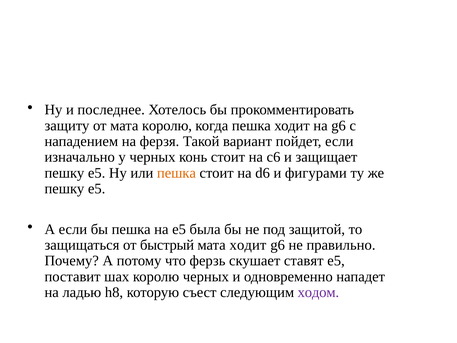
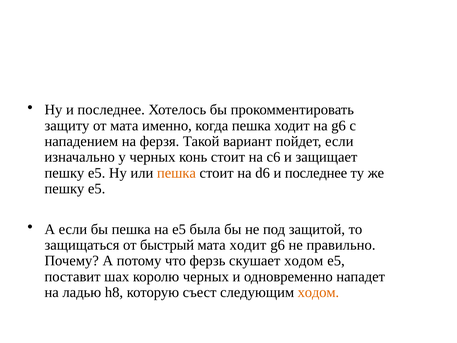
мата королю: королю -> именно (167, 125)
d6 и фигурами: фигурами -> последнее (316, 173)
скушает ставят: ставят -> ходом (304, 261)
ходом colour: purple -> orange (318, 292)
